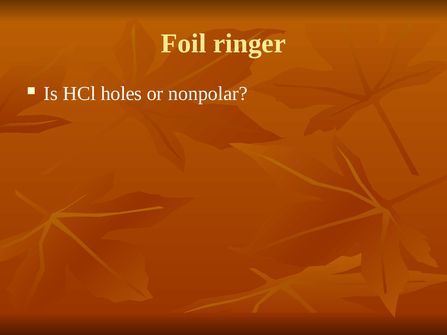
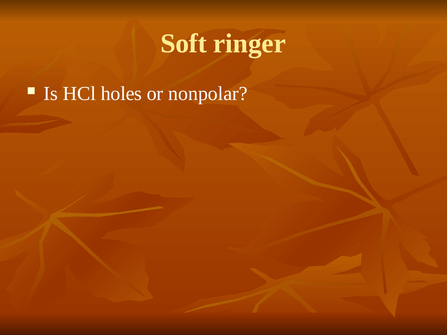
Foil: Foil -> Soft (184, 43)
